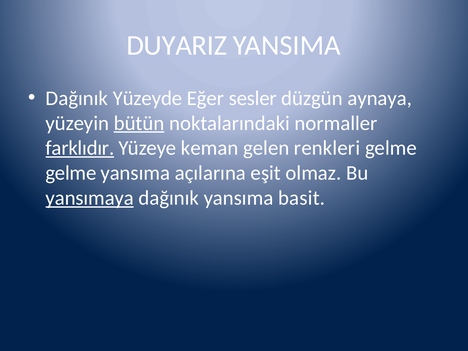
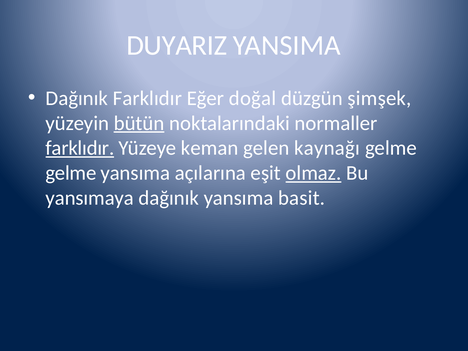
Dağınık Yüzeyde: Yüzeyde -> Farklıdır (147, 98)
sesler: sesler -> doğal (253, 98)
aynaya: aynaya -> şimşek (380, 98)
renkleri: renkleri -> kaynağı (327, 148)
olmaz underline: none -> present (313, 173)
yansımaya underline: present -> none (90, 198)
